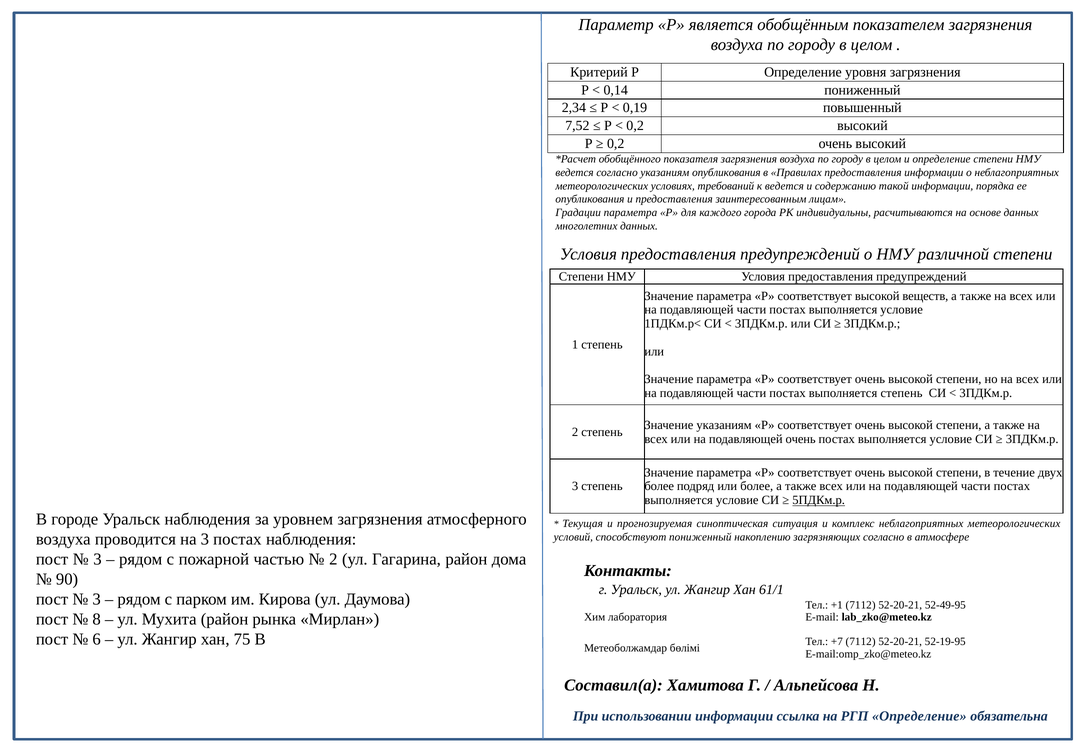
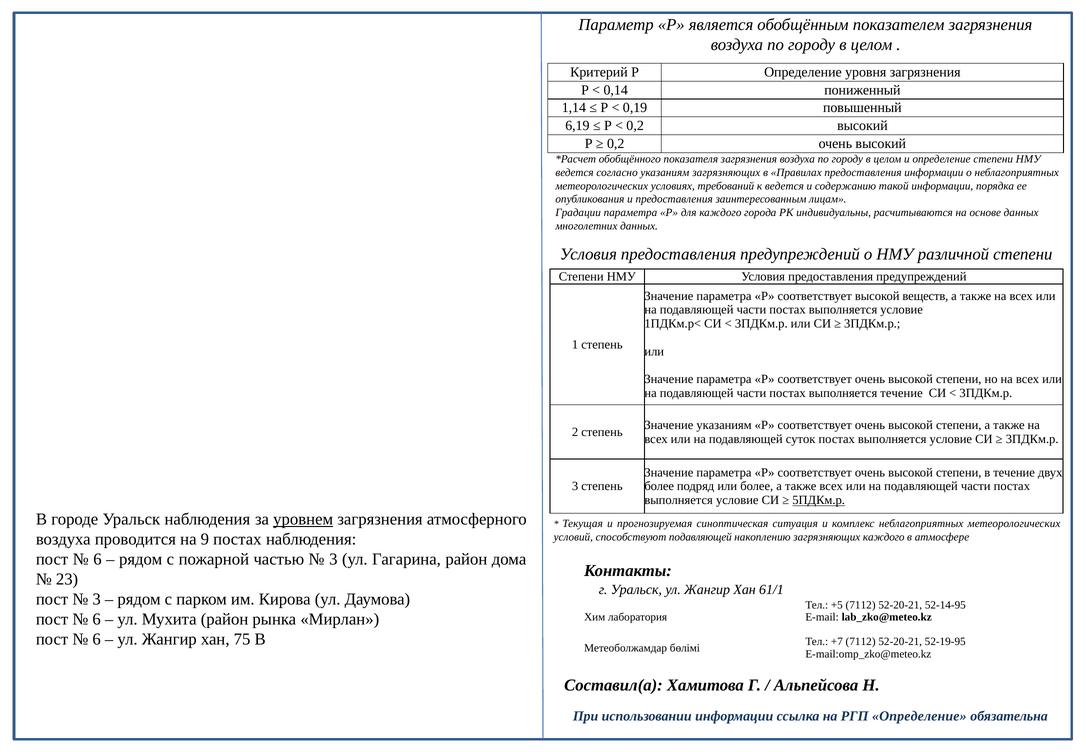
2,34: 2,34 -> 1,14 (574, 108)
7,52: 7,52 -> 6,19 (577, 126)
указаниям опубликования: опубликования -> загрязняющих (726, 173)
выполняется степень: степень -> течение (902, 393)
подавляющей очень: очень -> суток (801, 439)
уровнем underline: none -> present (303, 519)
на 3: 3 -> 9 (205, 539)
способствуют пониженный: пониженный -> подавляющей (700, 537)
загрязняющих согласно: согласно -> каждого (884, 537)
3: 3 -> 6 (97, 559)
2: 2 -> 3 (333, 559)
90: 90 -> 23 (67, 579)
+1: +1 -> +5 (837, 605)
52-49-95: 52-49-95 -> 52-14-95 (945, 605)
8: 8 -> 6 (97, 619)
